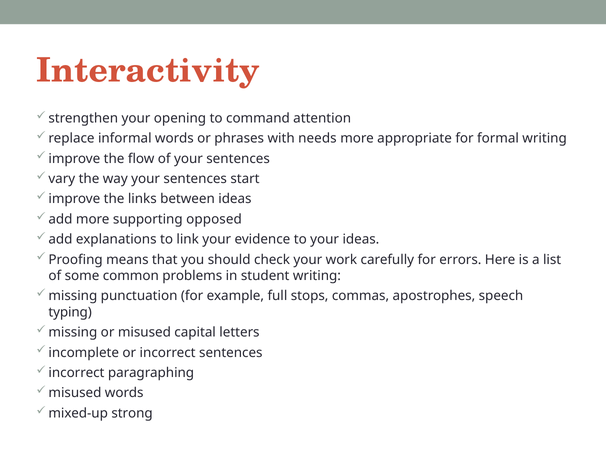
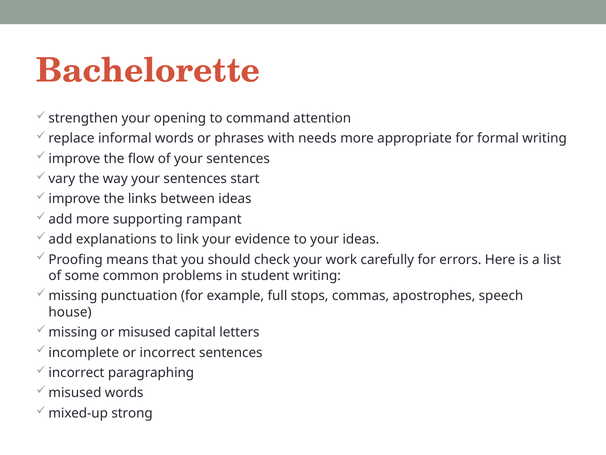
Interactivity: Interactivity -> Bachelorette (148, 71)
opposed: opposed -> rampant (214, 219)
typing: typing -> house (70, 312)
